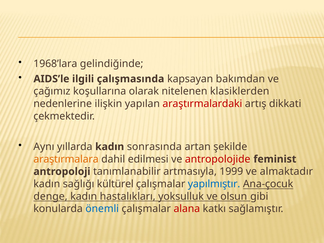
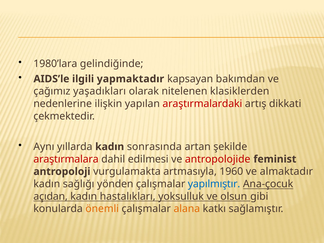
1968’lara: 1968’lara -> 1980’lara (55, 64)
çalışmasında: çalışmasında -> yapmaktadır (130, 79)
koşullarına: koşullarına -> yaşadıkları (100, 91)
araştırmalara colour: orange -> red (66, 159)
tanımlanabilir: tanımlanabilir -> vurgulamakta (127, 172)
1999: 1999 -> 1960 (231, 172)
kültürel: kültürel -> yönden (115, 184)
denge: denge -> açıdan (51, 196)
önemli colour: blue -> orange (102, 209)
alana colour: red -> orange (187, 209)
